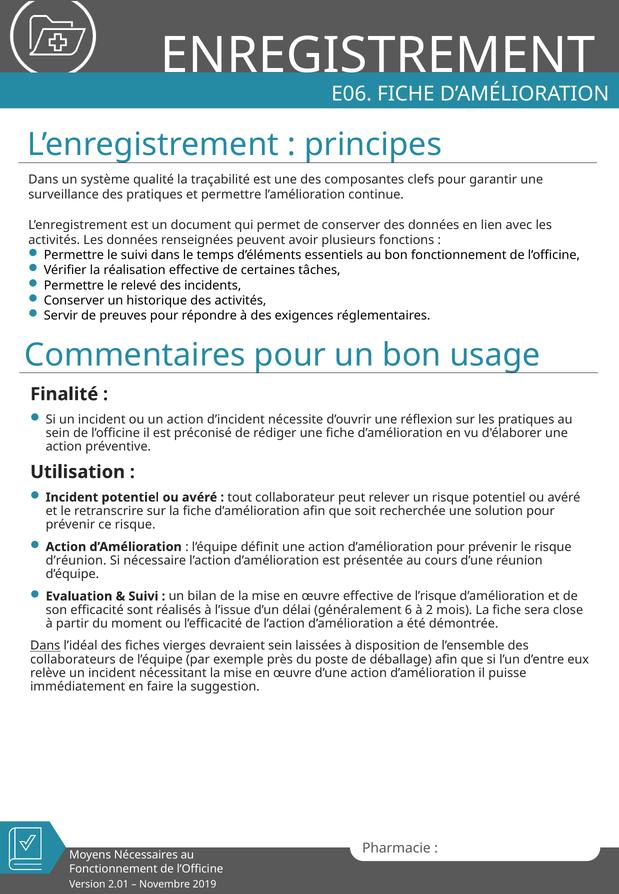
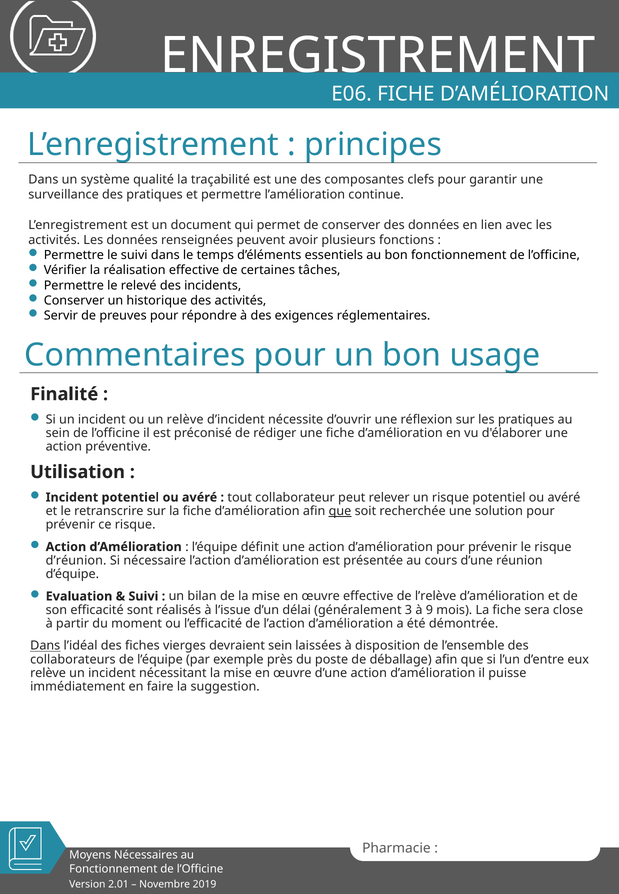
un action: action -> relève (185, 420)
que underline: none -> present (340, 511)
l’risque: l’risque -> l’relève (436, 596)
6: 6 -> 3 (408, 610)
2: 2 -> 9 (429, 610)
